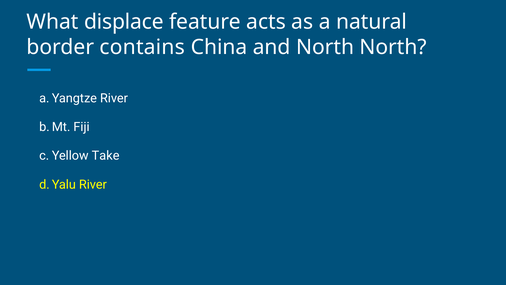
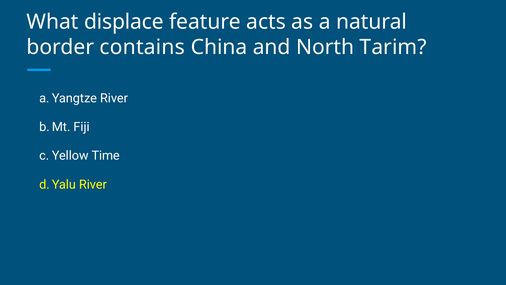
North North: North -> Tarim (393, 47)
Take: Take -> Time (106, 156)
